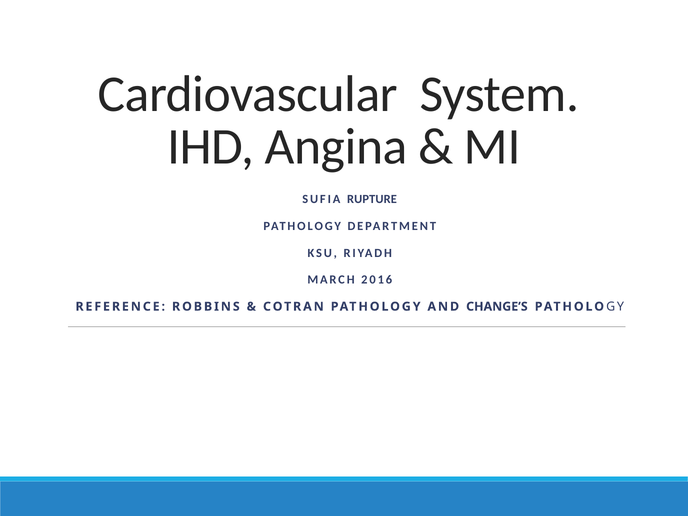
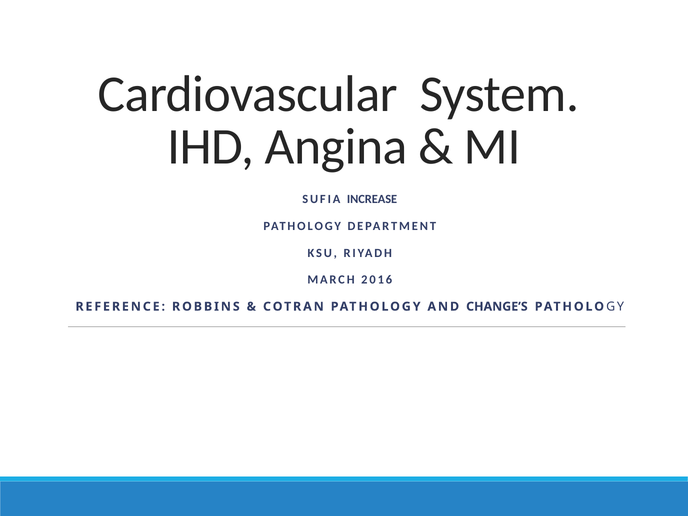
RUPTURE: RUPTURE -> INCREASE (372, 199)
